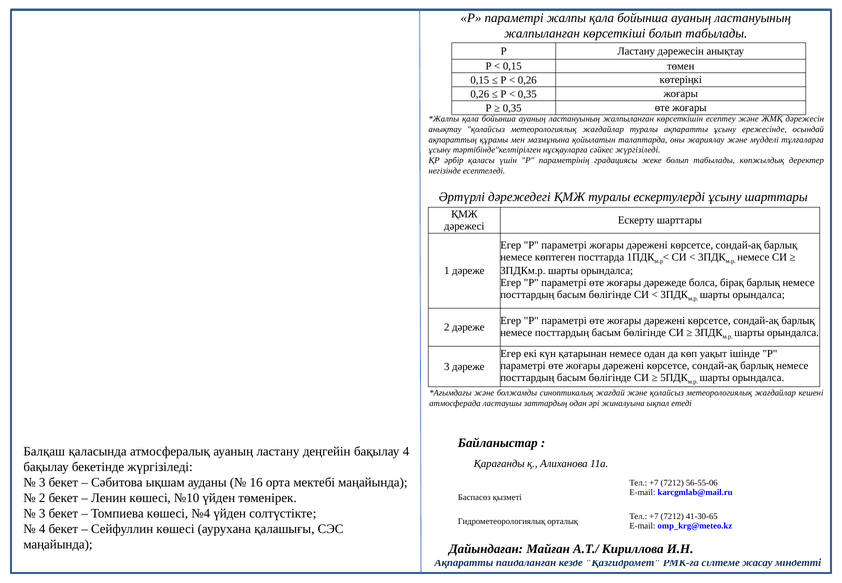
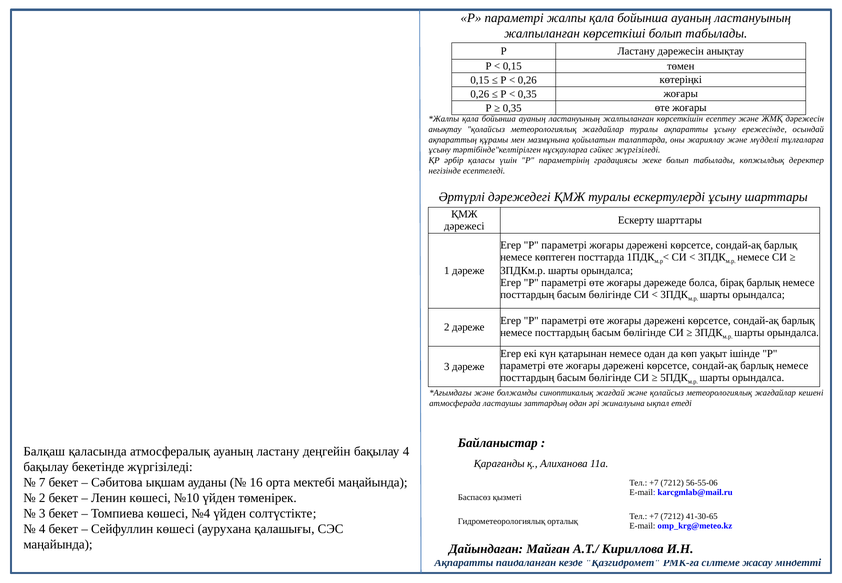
3: 3 -> 7 (42, 482)
